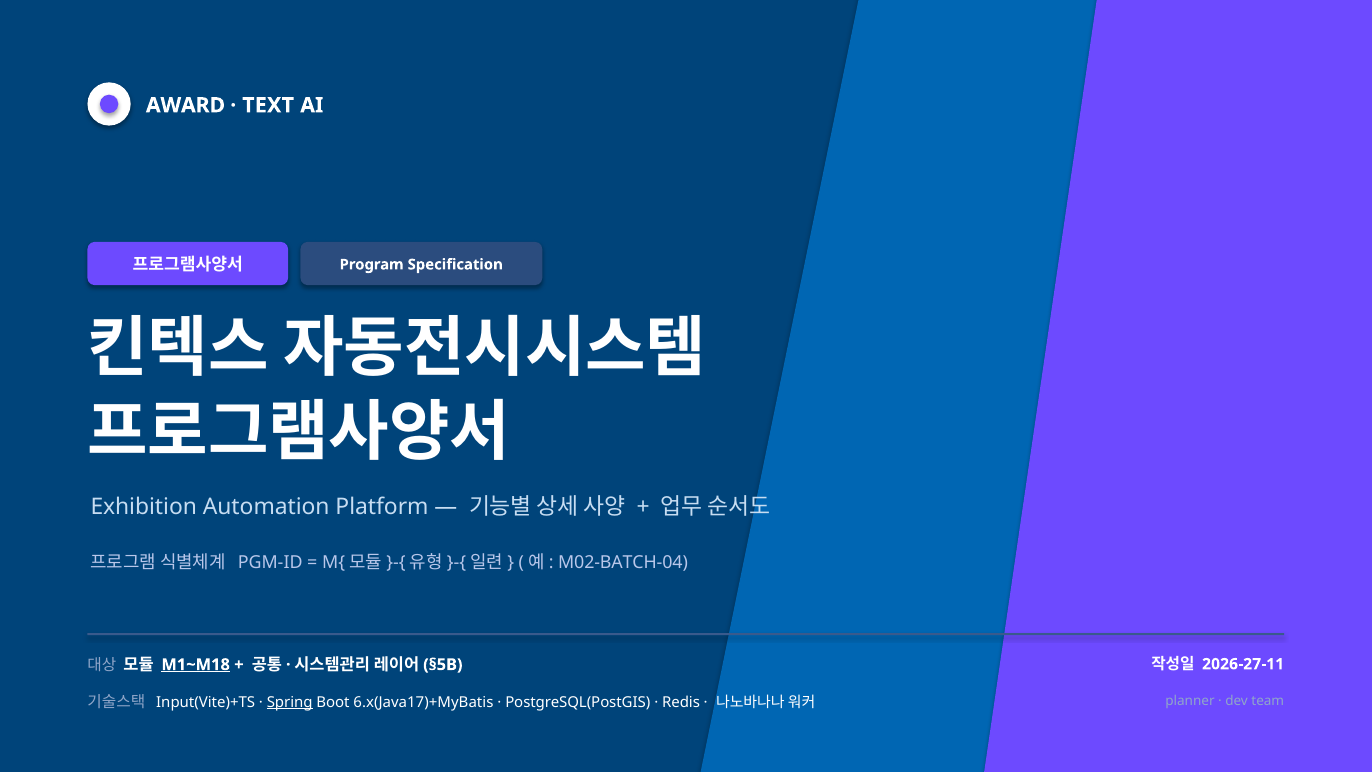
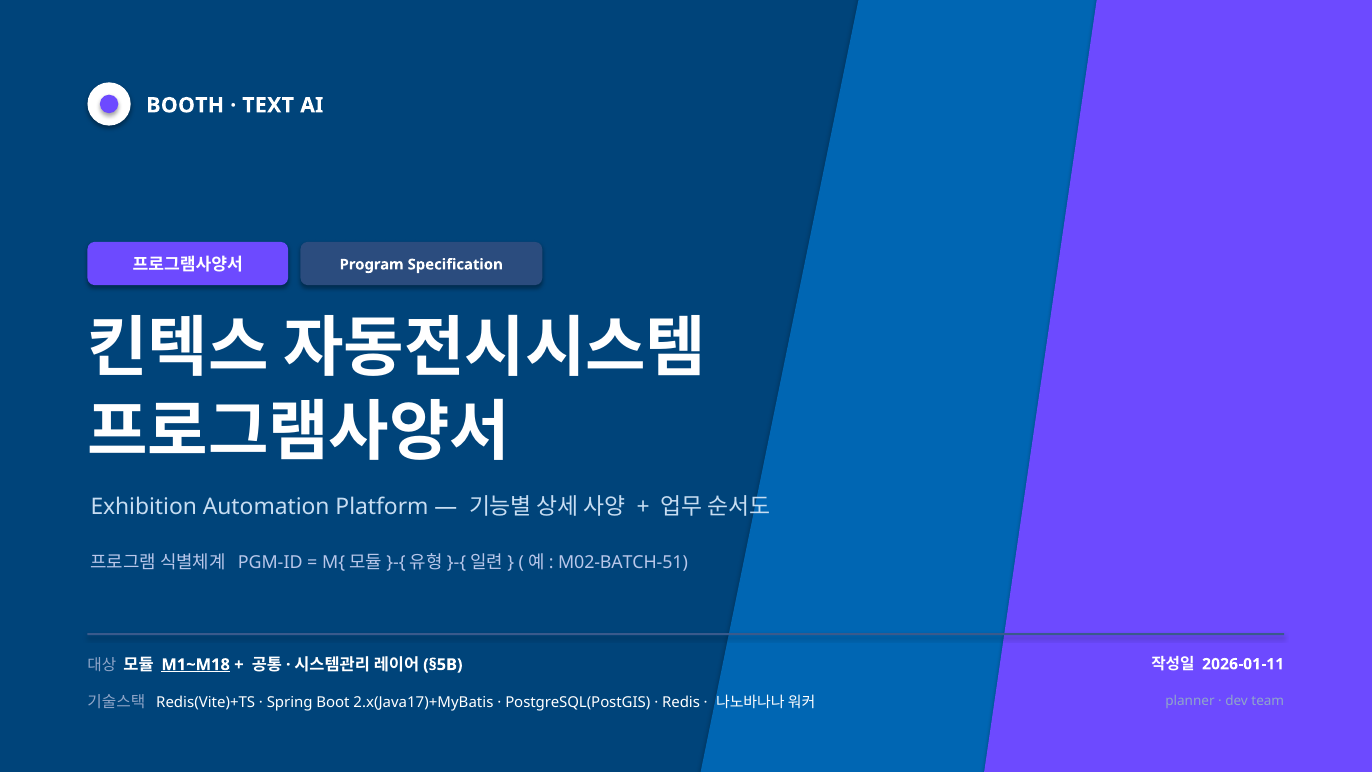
AWARD: AWARD -> BOOTH (185, 105)
M02-BATCH-04: M02-BATCH-04 -> M02-BATCH-51 (623, 562)
2026-27-11: 2026-27-11 -> 2026-01-11 (1243, 664)
Input(Vite)+TS: Input(Vite)+TS -> Redis(Vite)+TS (206, 702)
Spring underline: present -> none (290, 702)
6.x(Java17)+MyBatis: 6.x(Java17)+MyBatis -> 2.x(Java17)+MyBatis (423, 702)
